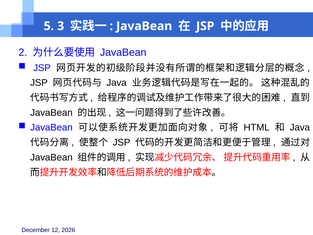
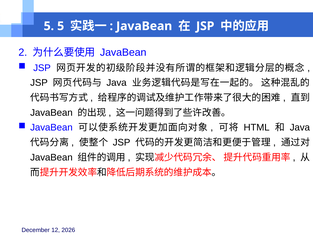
5 3: 3 -> 5 (61, 26)
